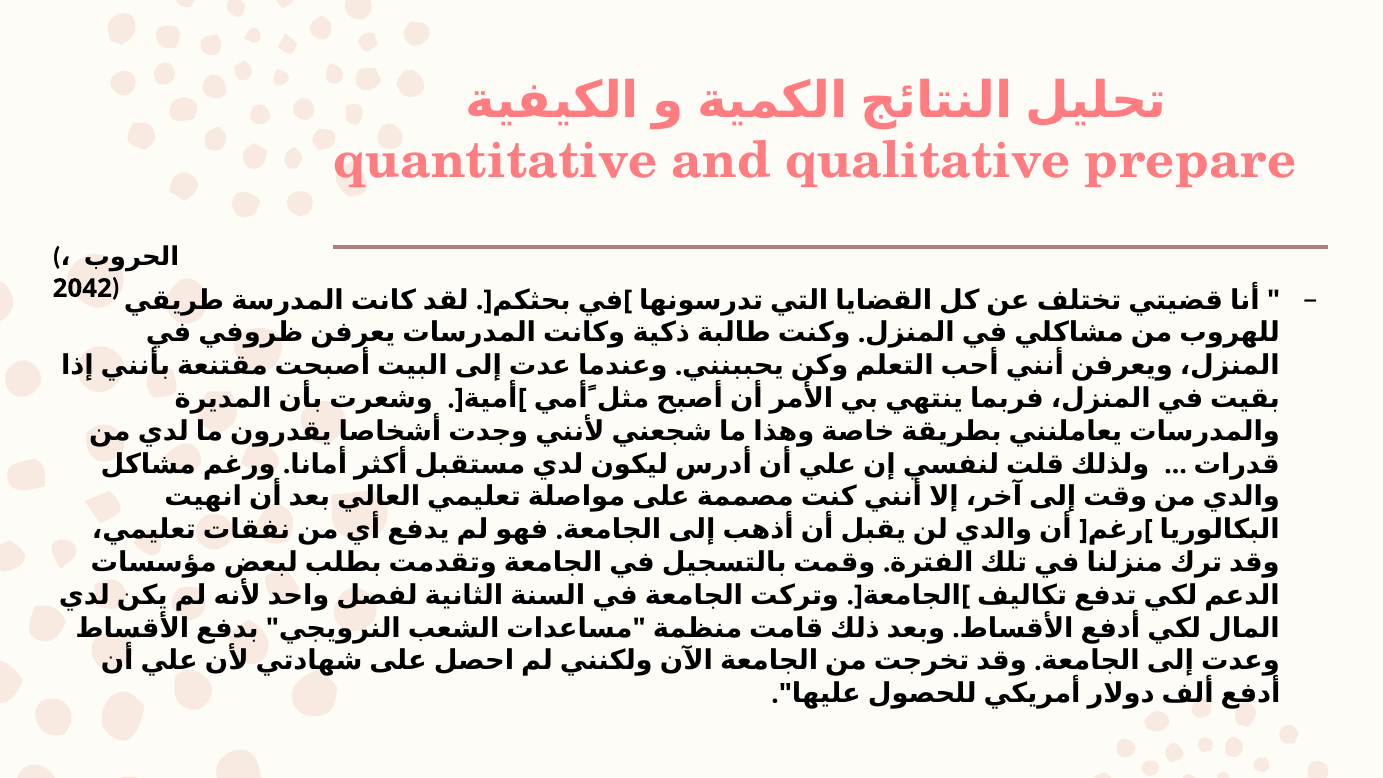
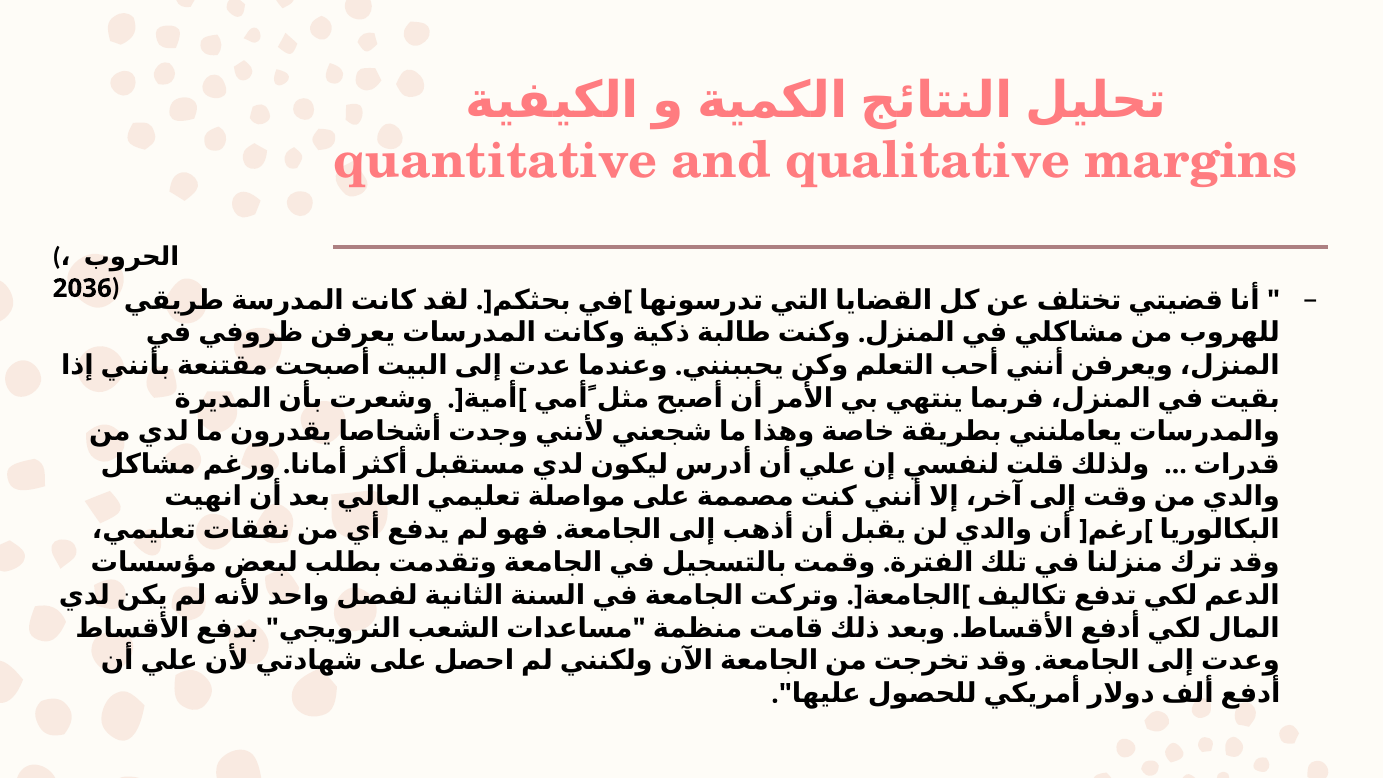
prepare: prepare -> margins (1191, 161)
2042: 2042 -> 2036 (82, 288)
